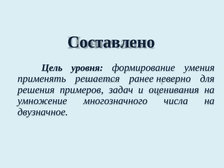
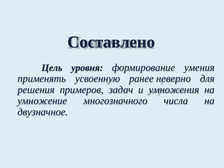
решается: решается -> усвоенную (98, 79)
оценивания: оценивания -> умножения (174, 90)
